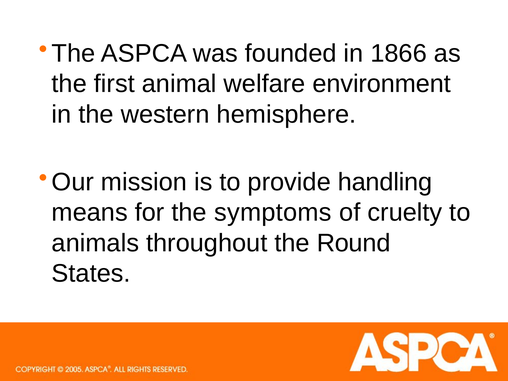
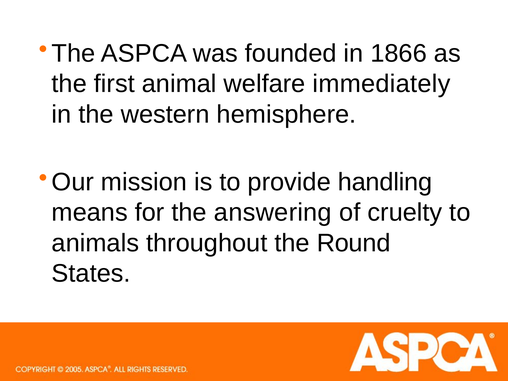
environment: environment -> immediately (381, 84)
symptoms: symptoms -> answering (273, 213)
